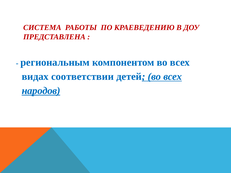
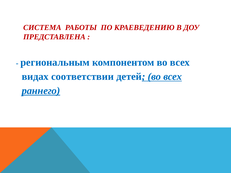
народов: народов -> раннего (41, 91)
